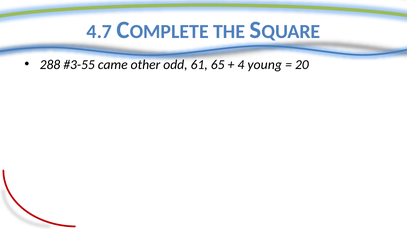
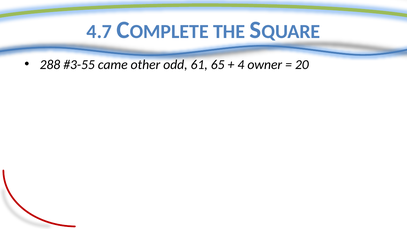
young: young -> owner (265, 65)
